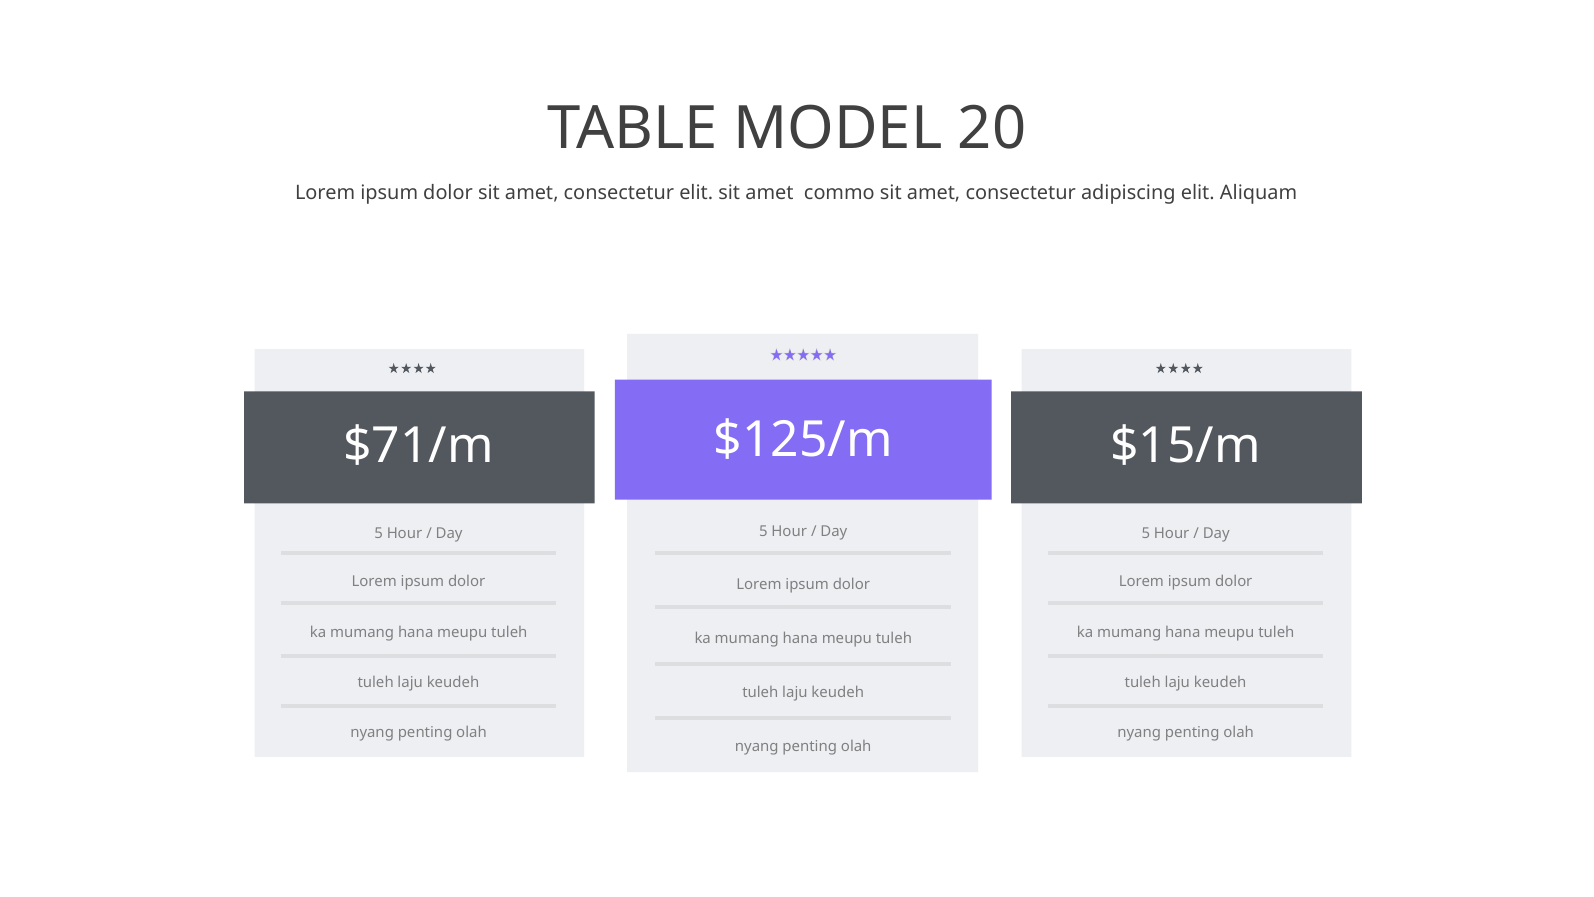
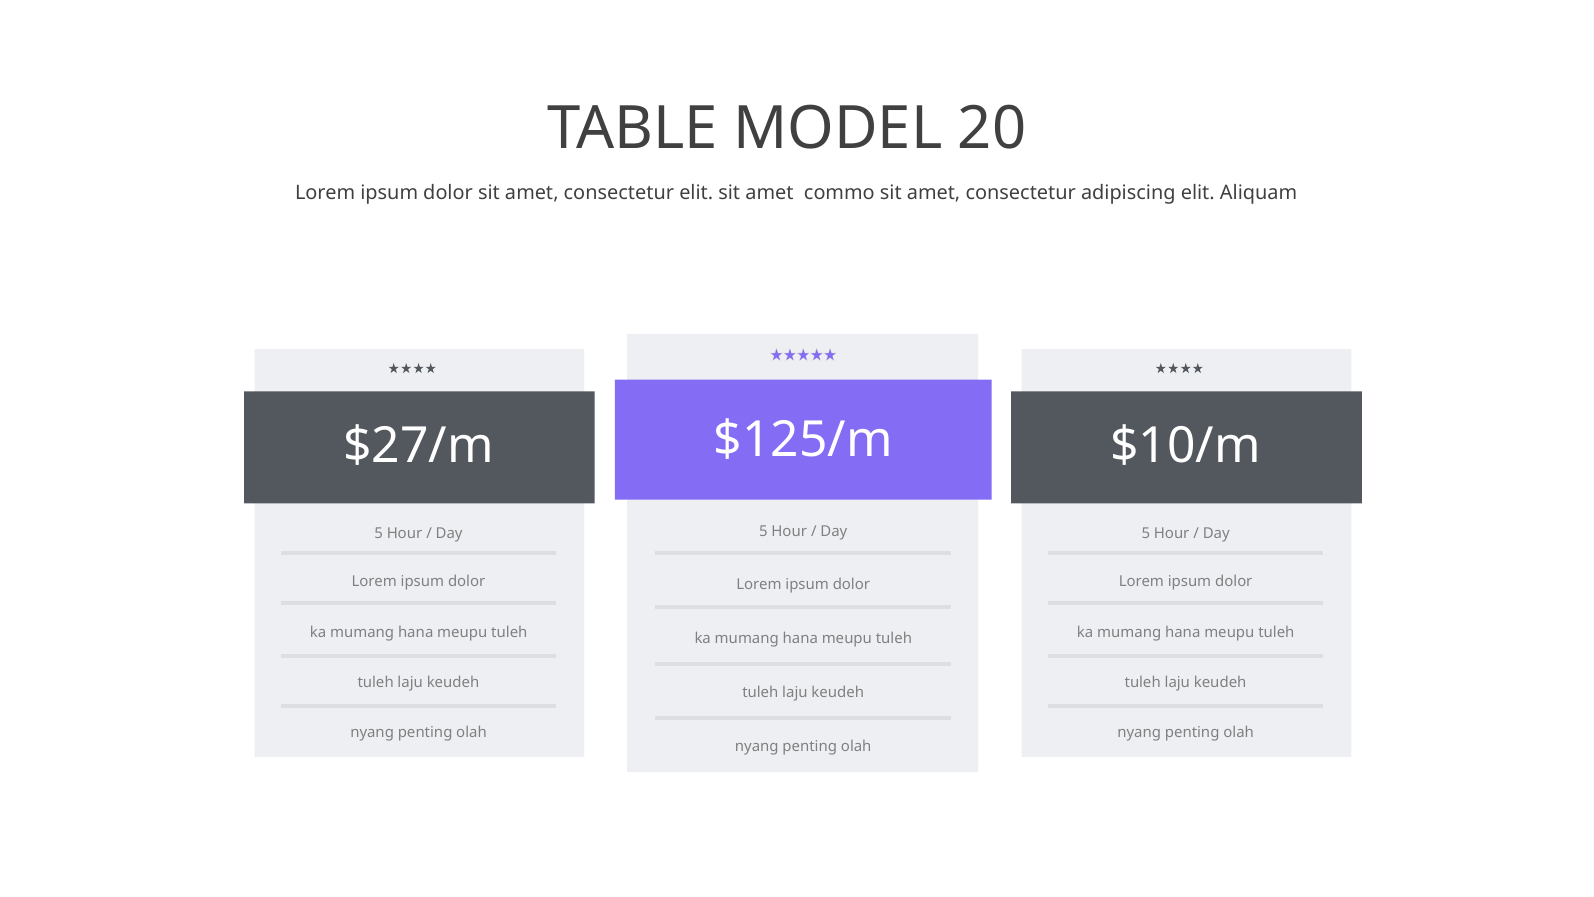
$15/m: $15/m -> $10/m (1186, 446)
$71/m: $71/m -> $27/m (419, 446)
